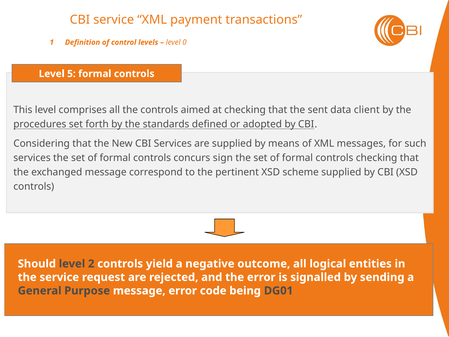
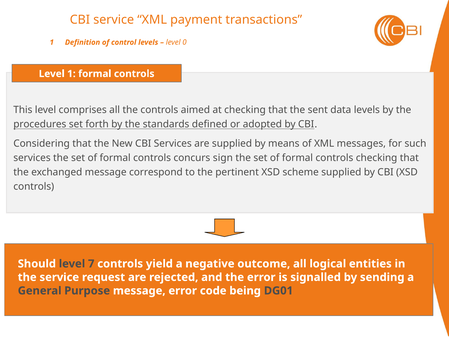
Level 5: 5 -> 1 (71, 74)
data client: client -> levels (367, 110)
2: 2 -> 7 (91, 264)
